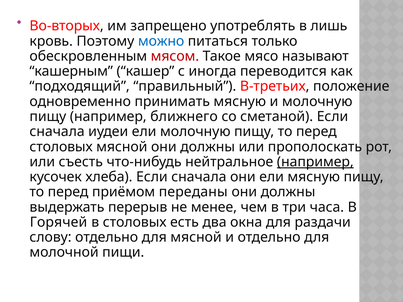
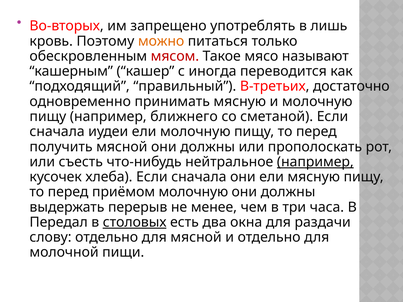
можно colour: blue -> orange (161, 41)
положение: положение -> достаточно (351, 86)
столовых: столовых -> получить (61, 147)
приёмом переданы: переданы -> молочную (193, 192)
Горячей: Горячей -> Передал (59, 222)
столовых underline: none -> present (135, 222)
